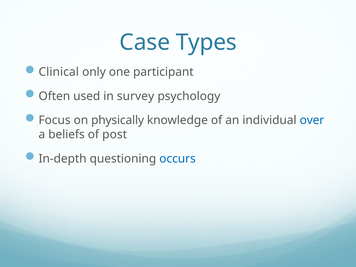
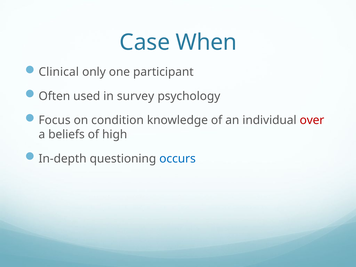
Types: Types -> When (206, 42)
physically: physically -> condition (118, 120)
over colour: blue -> red (312, 120)
post: post -> high (115, 135)
